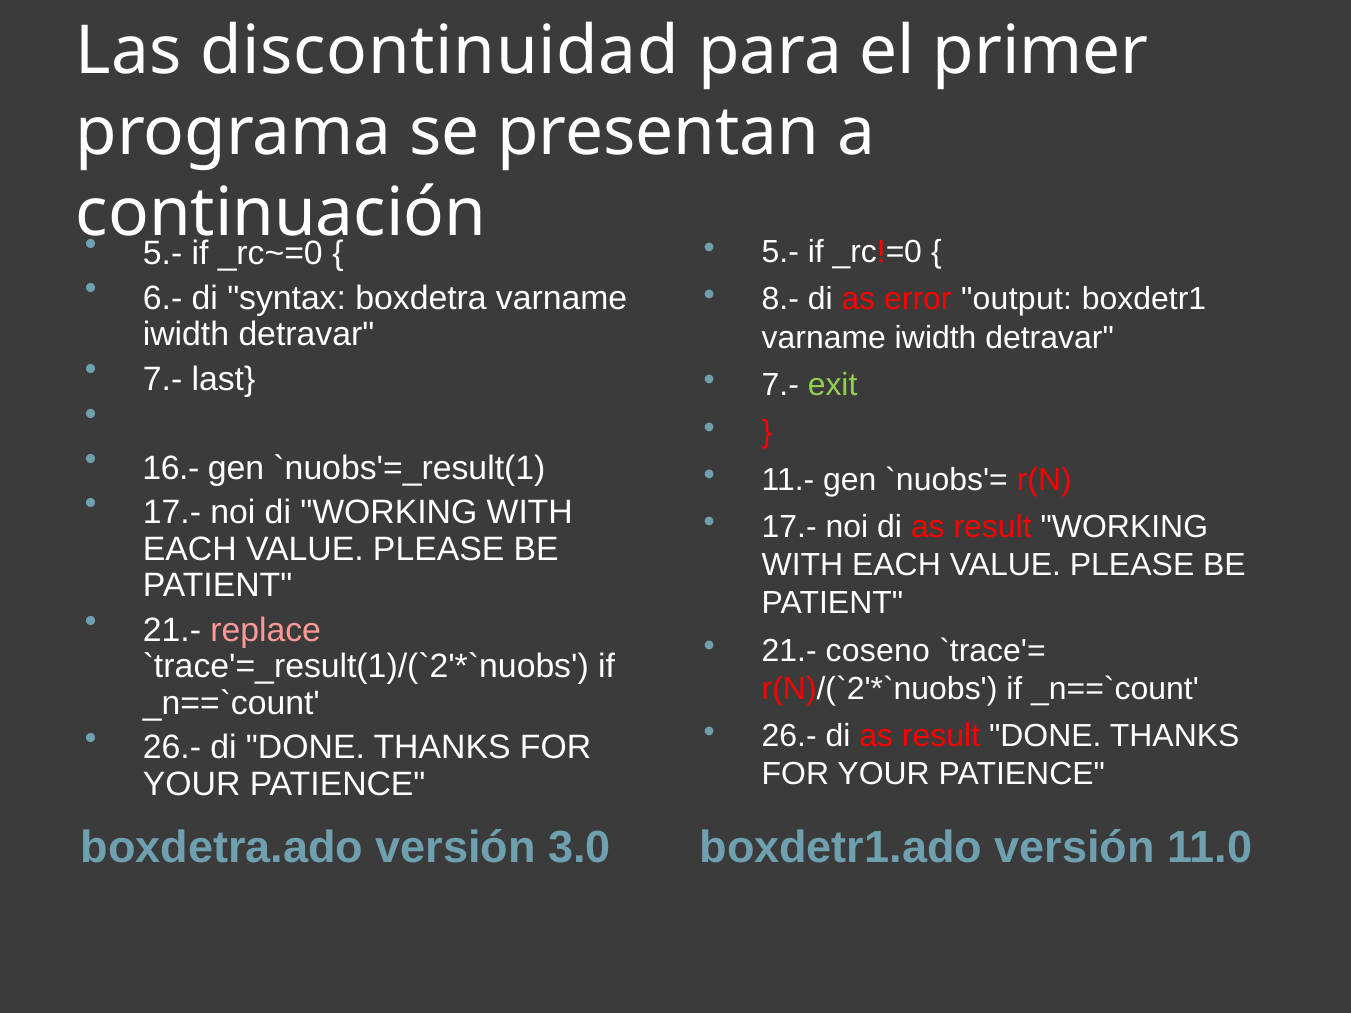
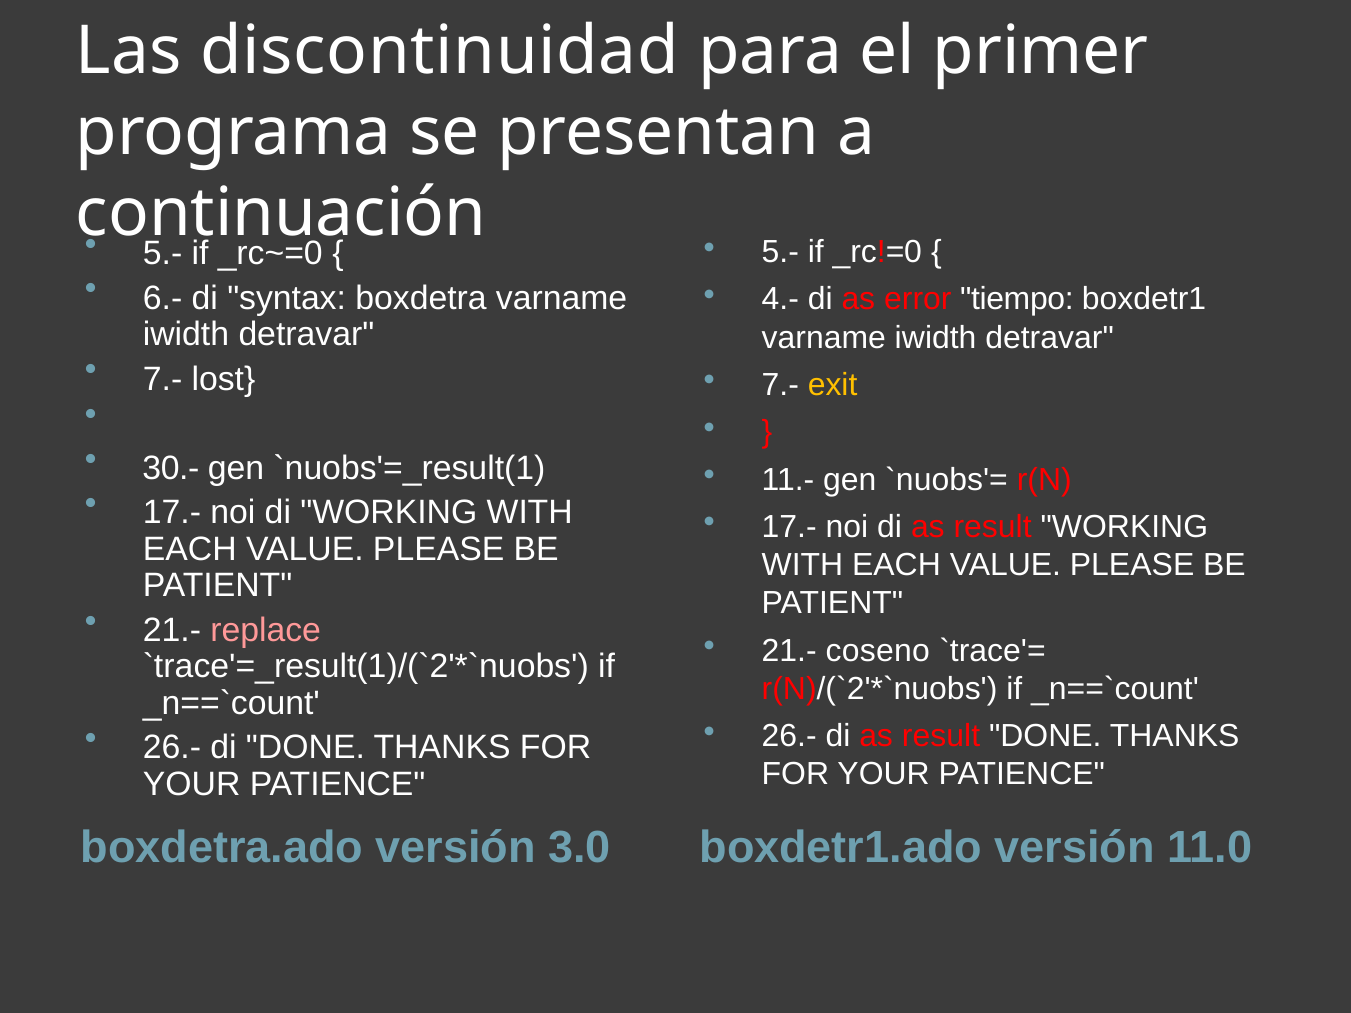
8.-: 8.- -> 4.- (780, 299)
output: output -> tiempo (1017, 299)
last: last -> lost (223, 379)
exit colour: light green -> yellow (833, 385)
16.-: 16.- -> 30.- (171, 468)
